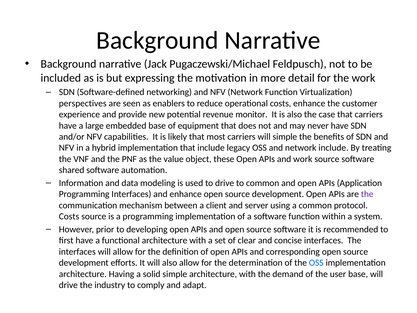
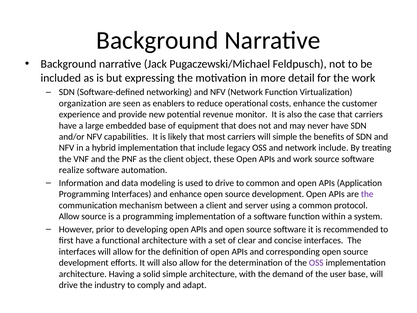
perspectives: perspectives -> organization (83, 103)
the value: value -> client (174, 159)
shared: shared -> realize (72, 170)
Costs: Costs -> Allow (69, 216)
OSS colour: blue -> purple (316, 263)
